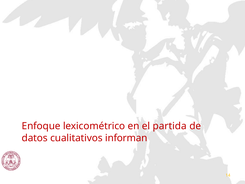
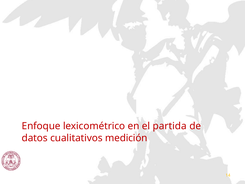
informan: informan -> medición (126, 138)
